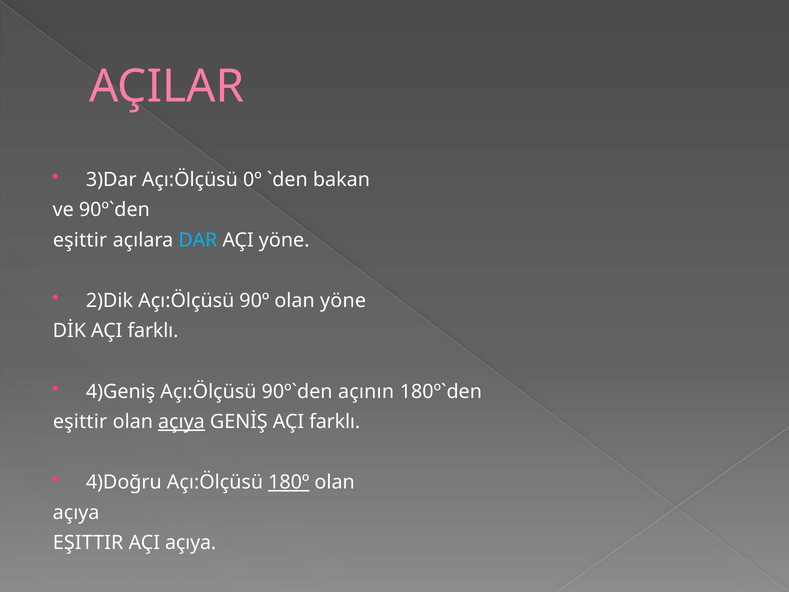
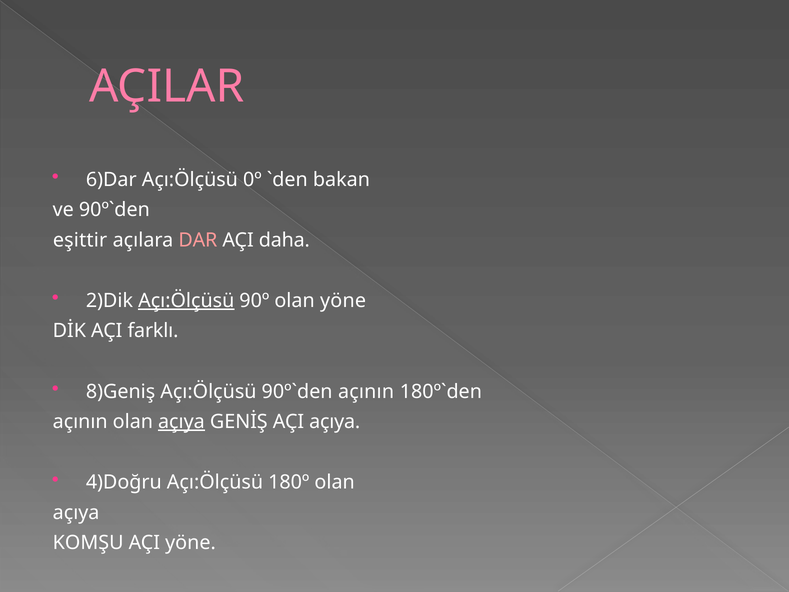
3)Dar: 3)Dar -> 6)Dar (111, 180)
DAR colour: light blue -> pink (198, 240)
AÇI yöne: yöne -> daha (284, 240)
Açı:Ölçüsü underline: none -> present (186, 301)
4)Geniş: 4)Geniş -> 8)Geniş (121, 391)
eşittir: eşittir -> açının (80, 422)
GENİŞ AÇI farklı: farklı -> açıya (335, 422)
180º underline: present -> none (289, 482)
EŞITTIR: EŞITTIR -> KOMŞU (88, 543)
AÇI açıya: açıya -> yöne (191, 543)
